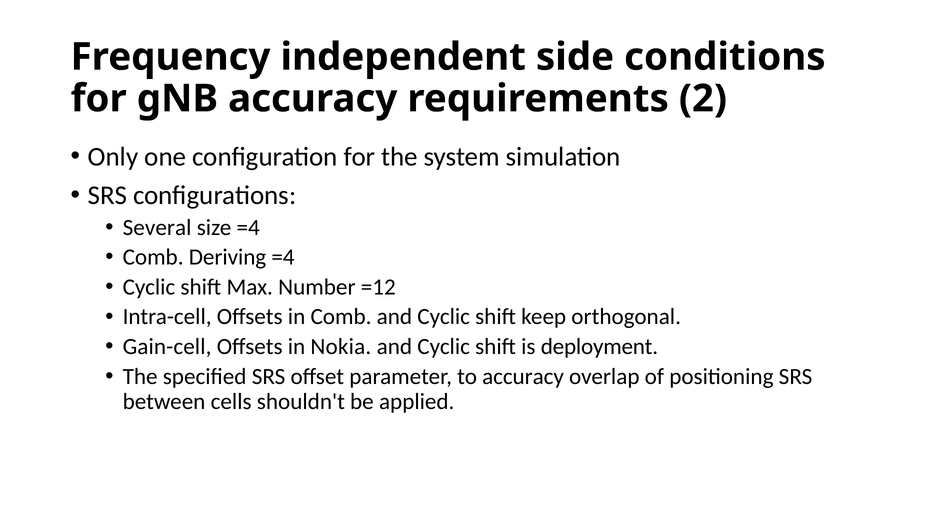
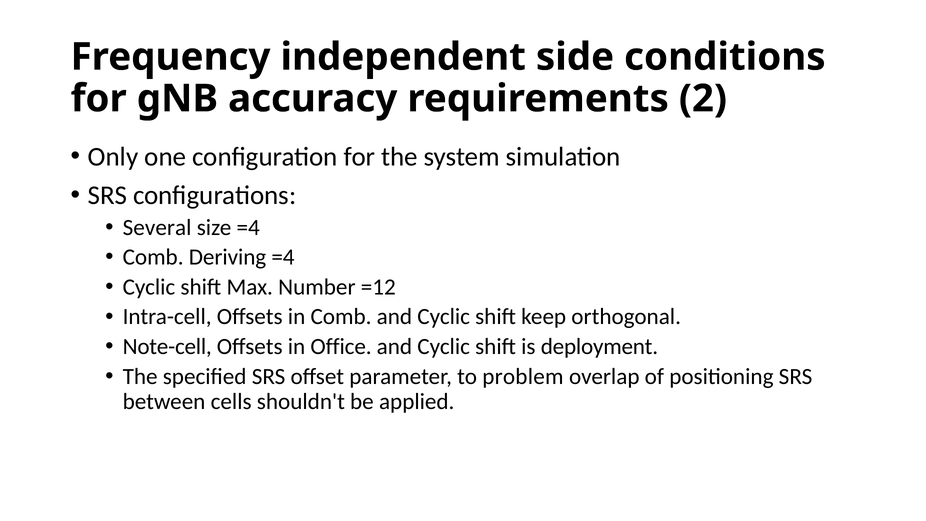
Gain-cell: Gain-cell -> Note-cell (167, 347)
Nokia: Nokia -> Office (341, 347)
to accuracy: accuracy -> problem (523, 376)
